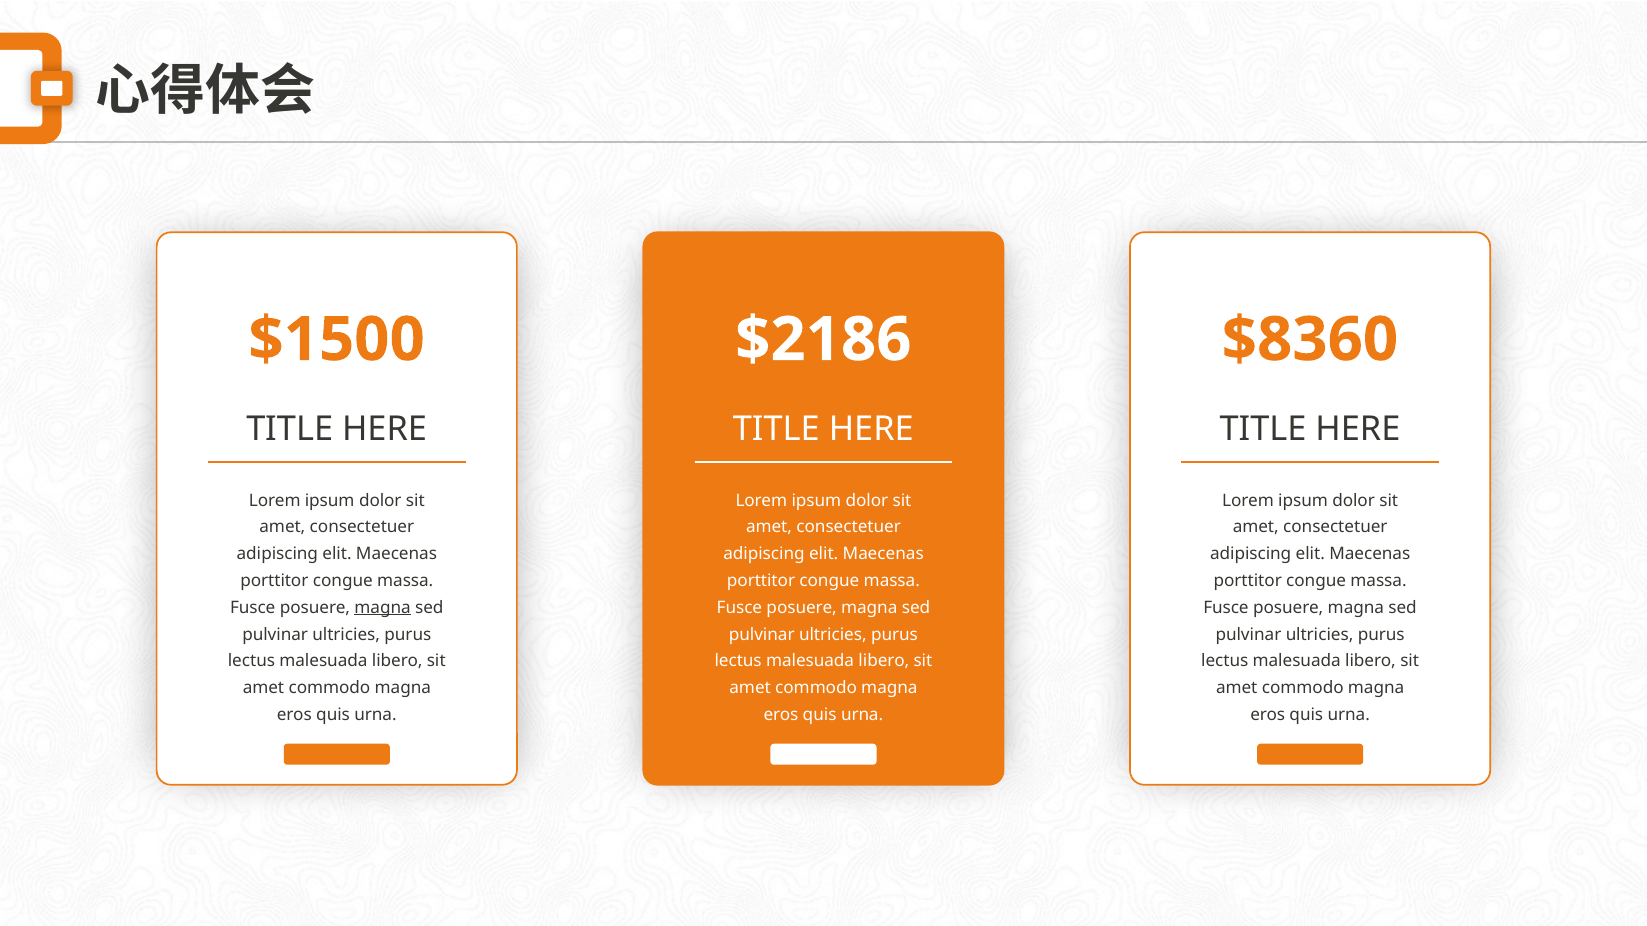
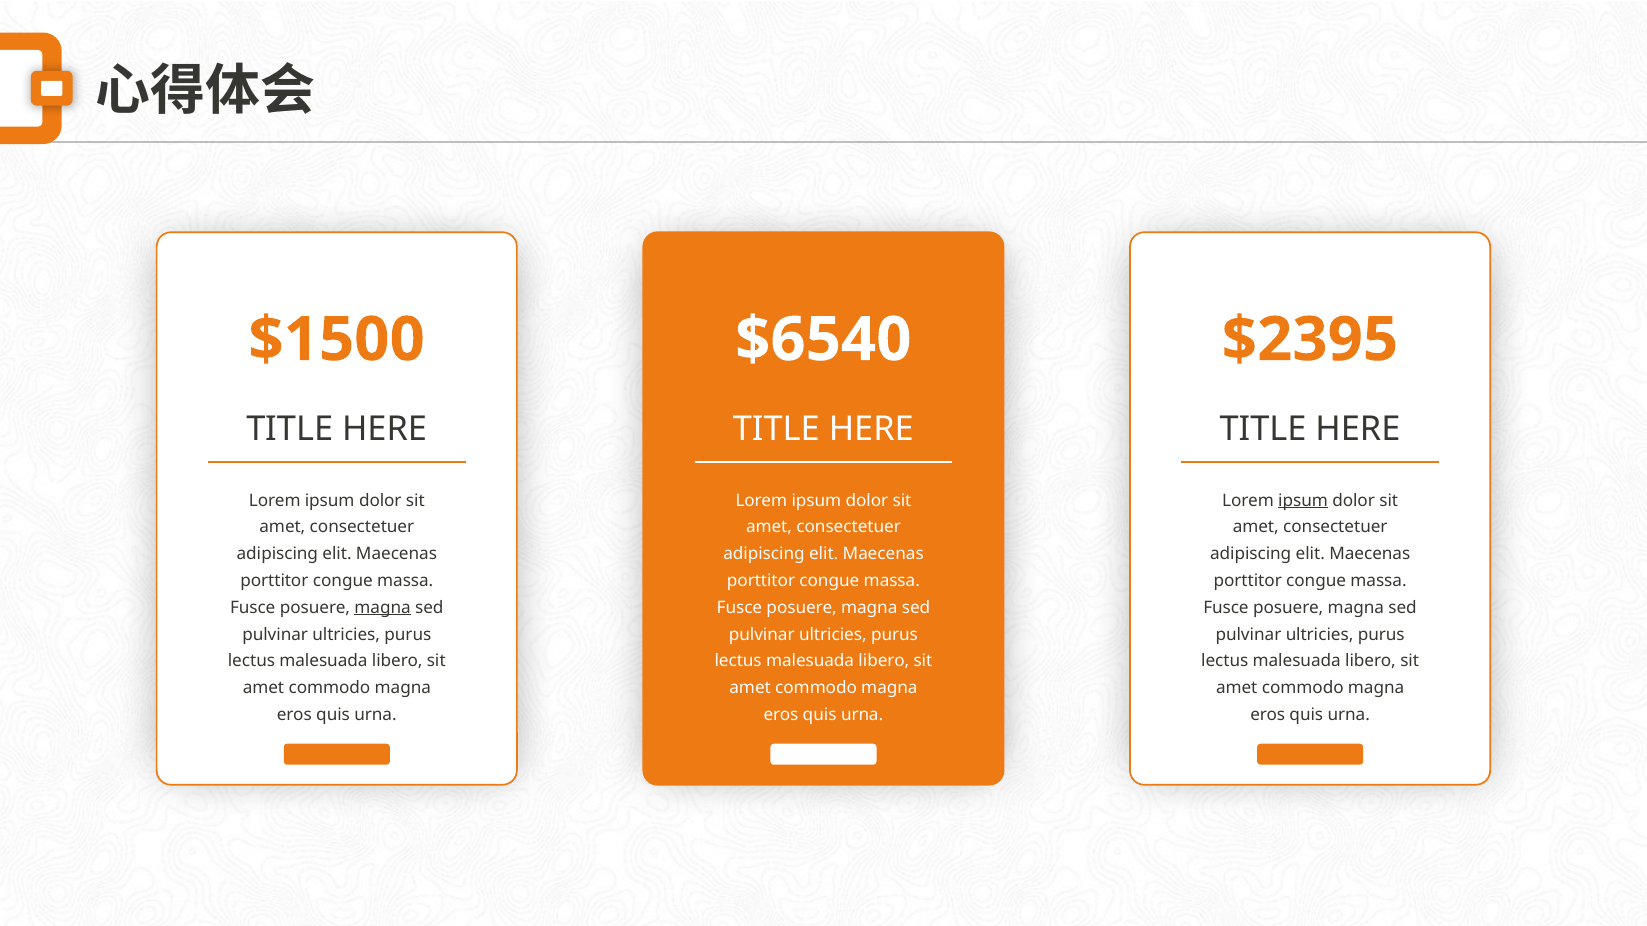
$2186: $2186 -> $6540 (823, 340)
$8360: $8360 -> $2395 (1310, 340)
ipsum underline: none -> present (1303, 501)
